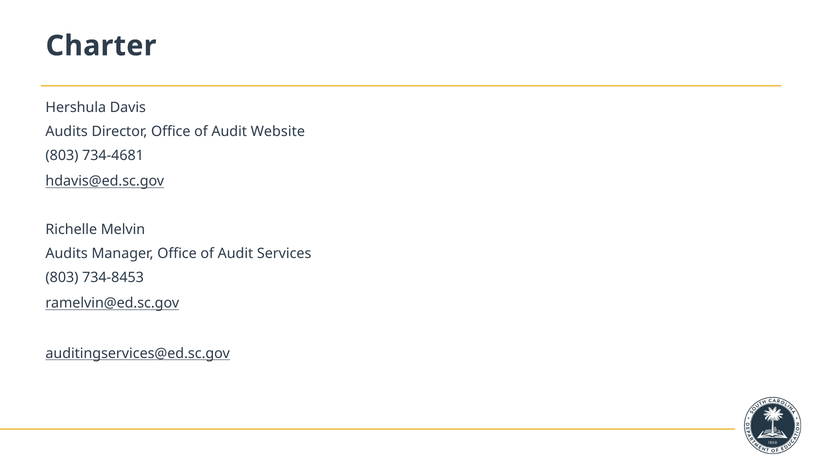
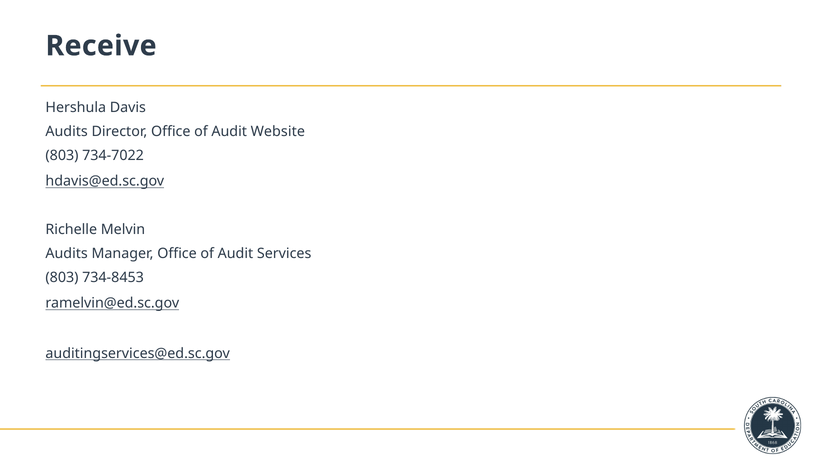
Charter: Charter -> Receive (101, 46)
734-4681: 734-4681 -> 734-7022 (113, 156)
